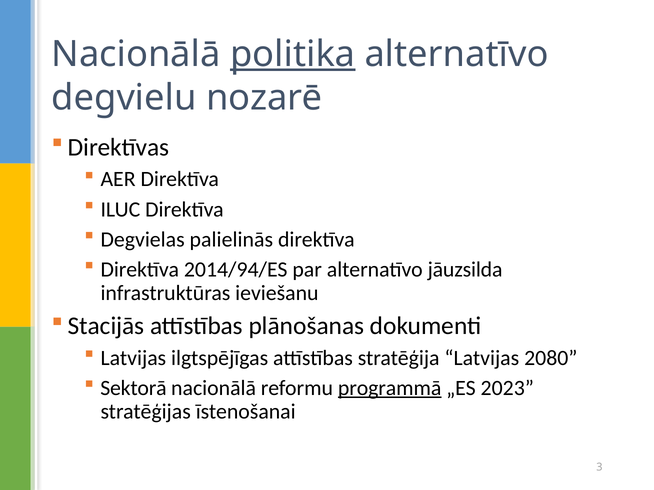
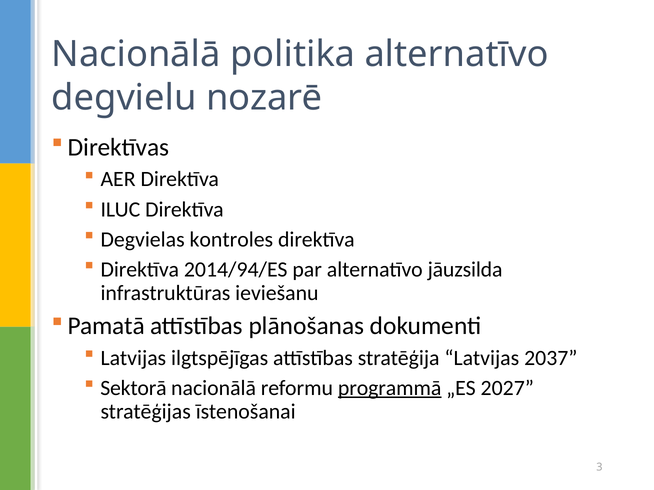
politika underline: present -> none (293, 54)
palielinās: palielinās -> kontroles (231, 240)
Stacijās: Stacijās -> Pamatā (106, 326)
2080: 2080 -> 2037 (551, 358)
2023: 2023 -> 2027 (507, 388)
